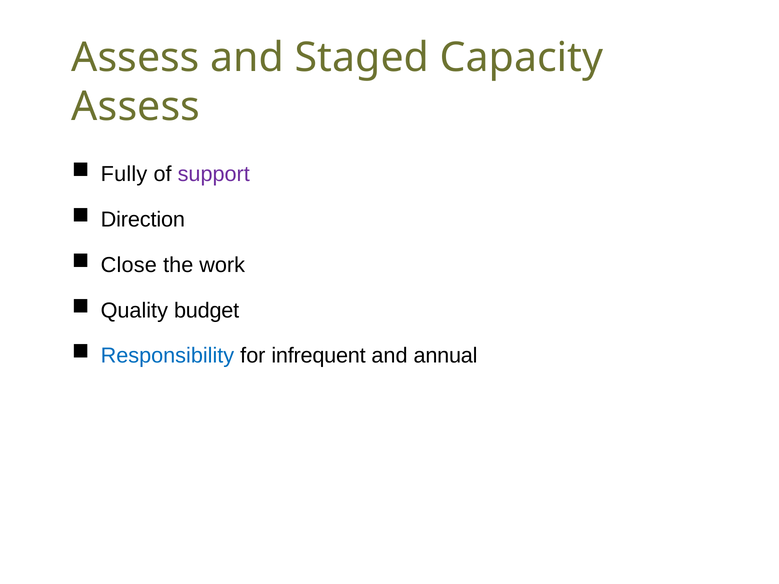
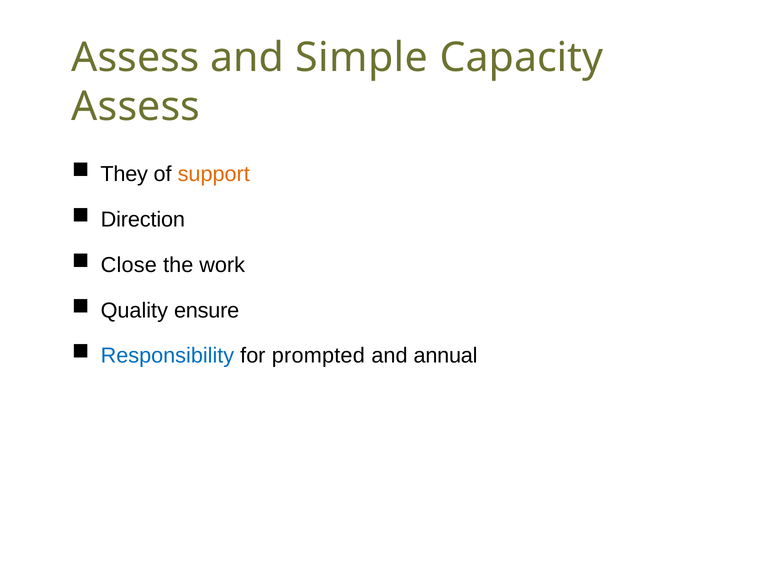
Staged: Staged -> Simple (362, 58)
Fully: Fully -> They (124, 174)
support colour: purple -> orange (214, 174)
budget: budget -> ensure (207, 310)
infrequent: infrequent -> prompted (318, 356)
